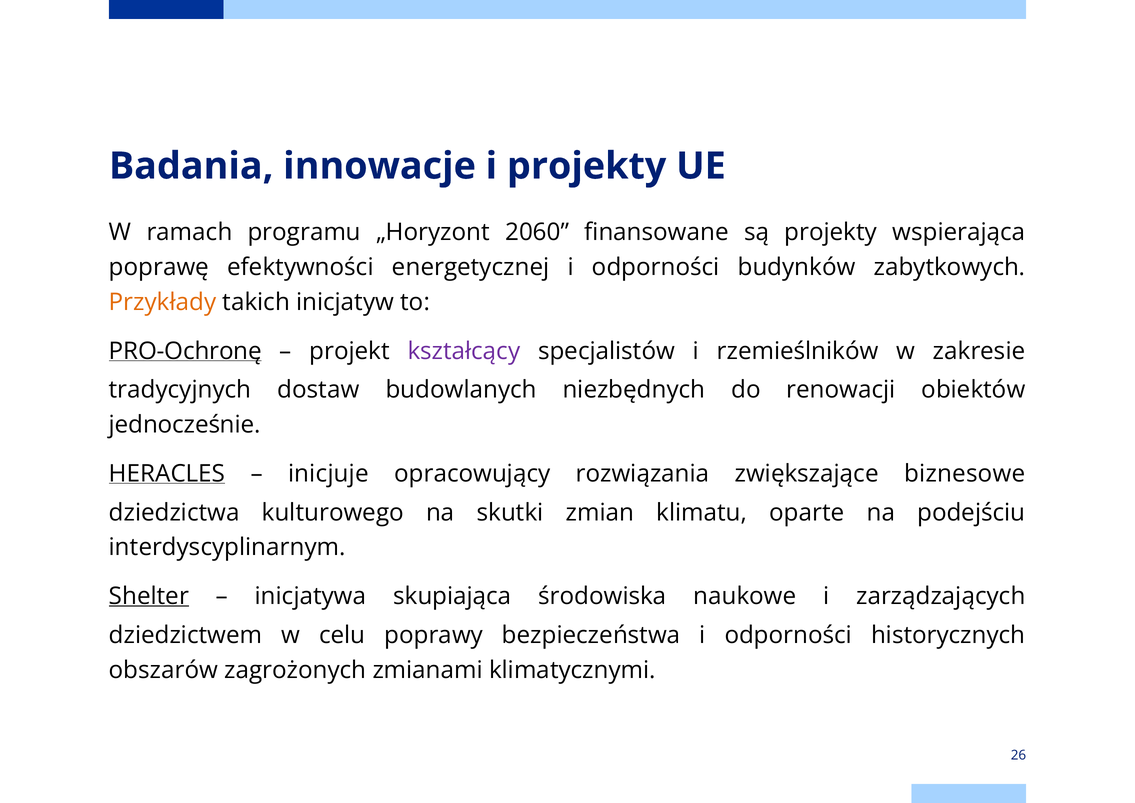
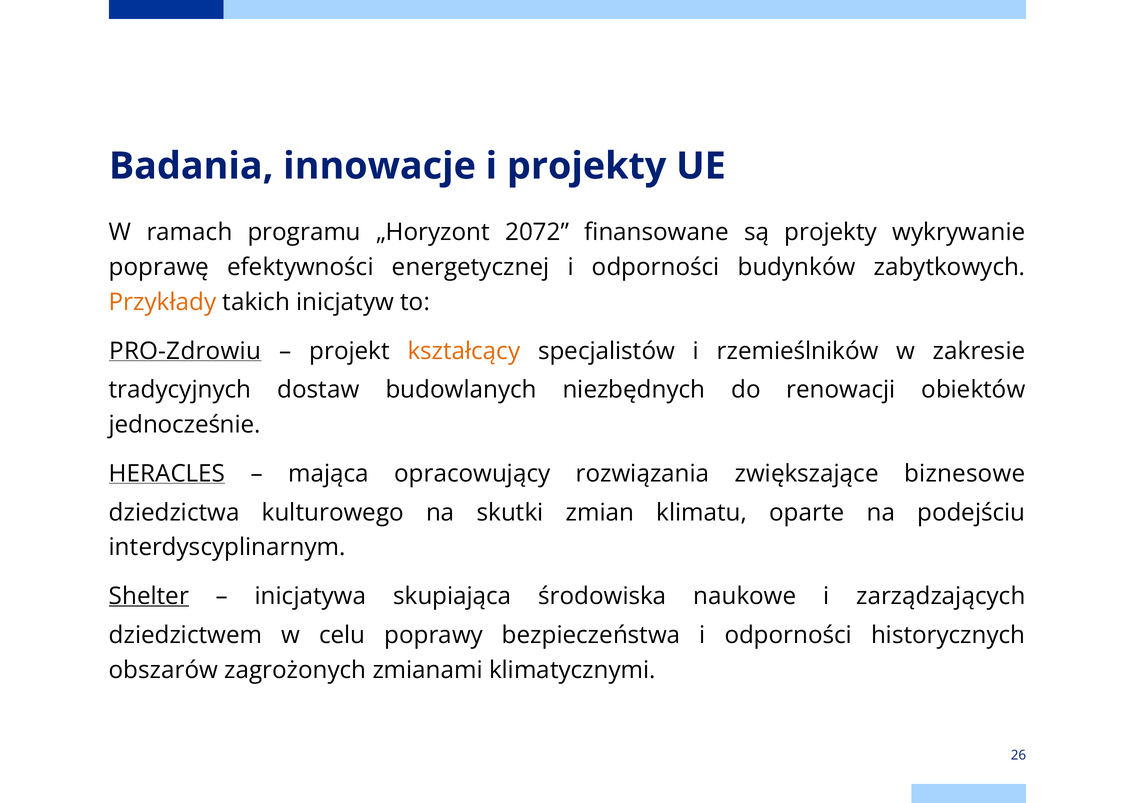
2060: 2060 -> 2072 (537, 232)
wspierająca: wspierająca -> wykrywanie (959, 232)
PRO-Ochronę: PRO-Ochronę -> PRO-Zdrowiu (185, 351)
kształcący colour: purple -> orange (464, 351)
inicjuje: inicjuje -> mająca (329, 473)
